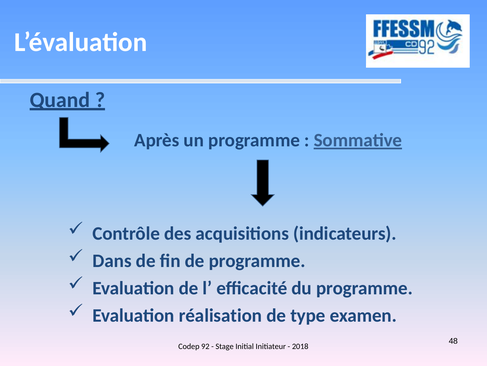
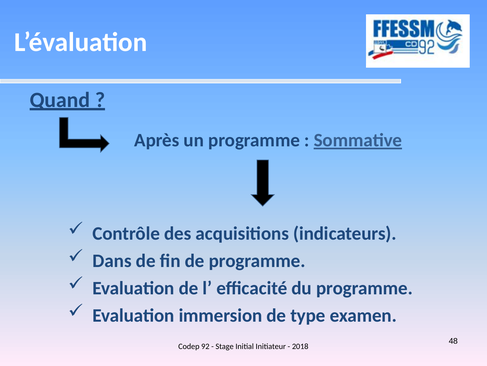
réalisation: réalisation -> immersion (220, 315)
